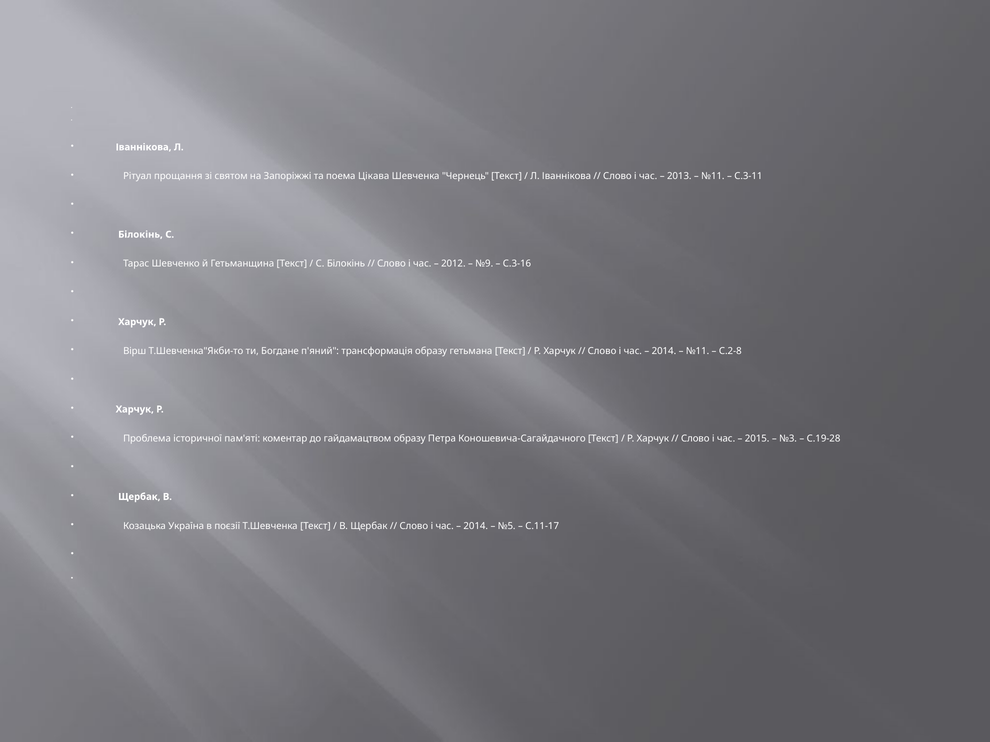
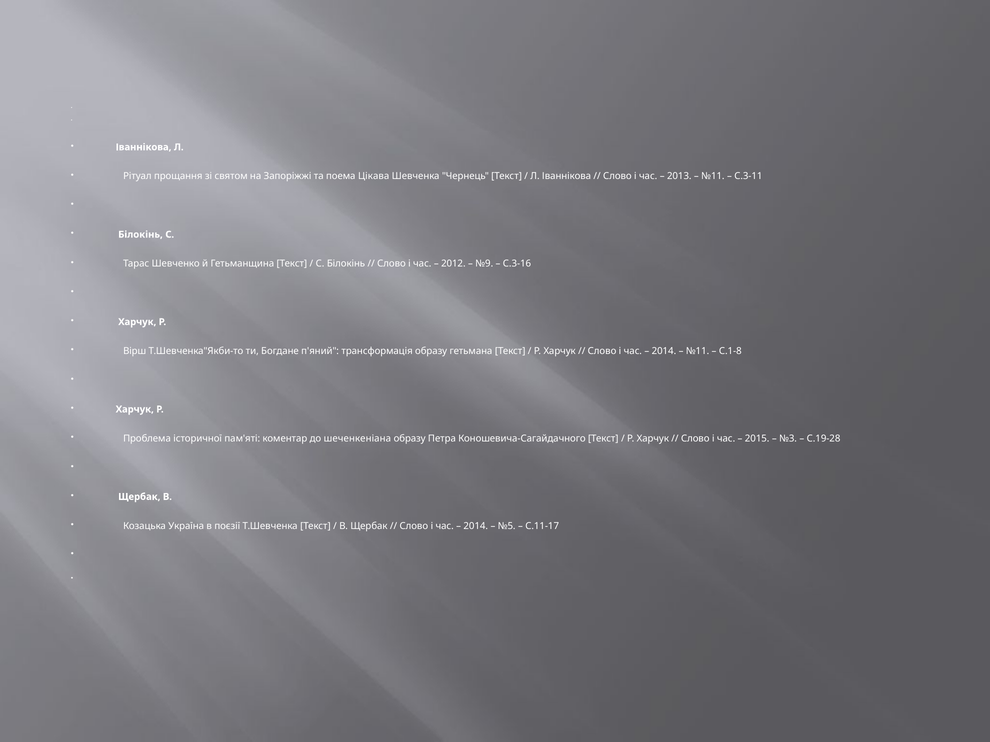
С.2-8: С.2-8 -> С.1-8 (730, 351)
гайдамацтвом: гайдамацтвом -> шеченкеніана (357, 439)
